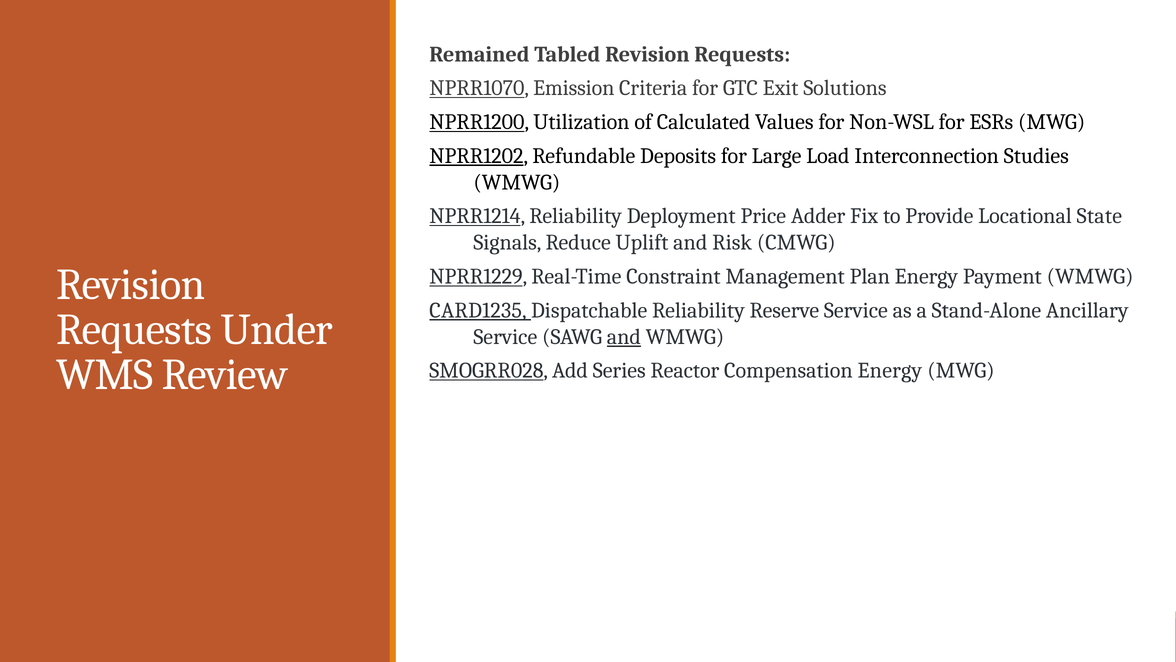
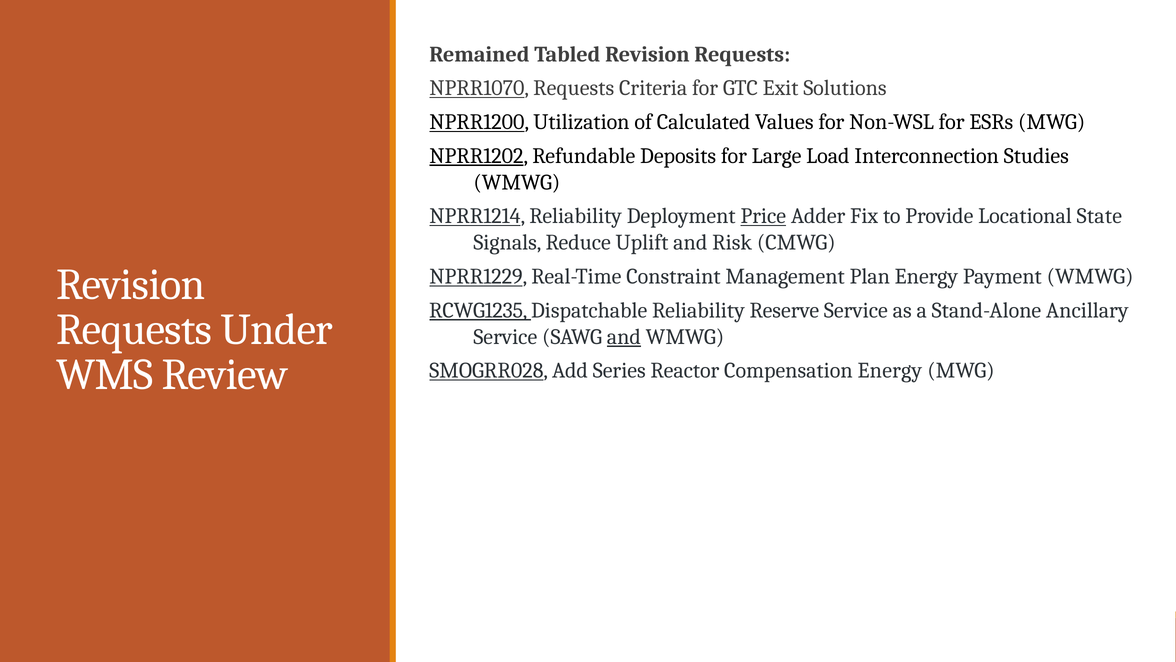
NPRR1070 Emission: Emission -> Requests (574, 88)
Price underline: none -> present (763, 216)
CARD1235: CARD1235 -> RCWG1235 (478, 310)
